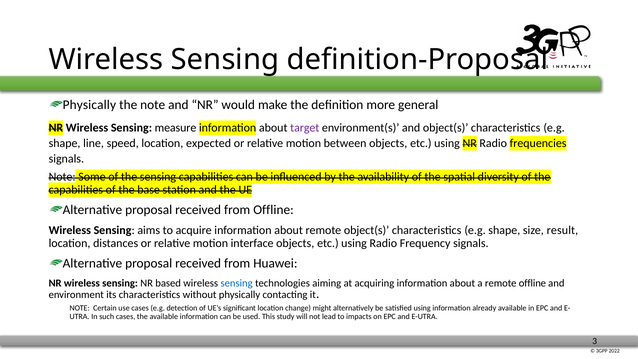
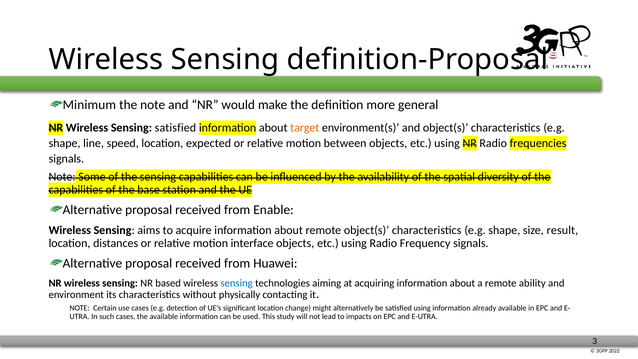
Physically: Physically -> Minimum (89, 105)
Sensing measure: measure -> satisfied (175, 128)
target colour: purple -> orange (305, 128)
from Offline: Offline -> Enable (274, 210)
remote offline: offline -> ability (532, 283)
